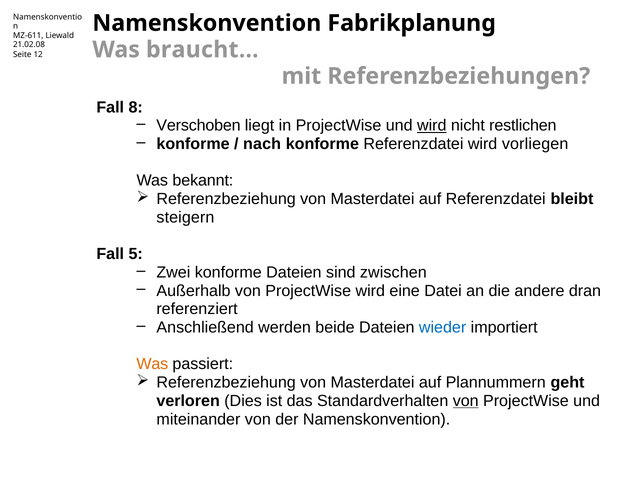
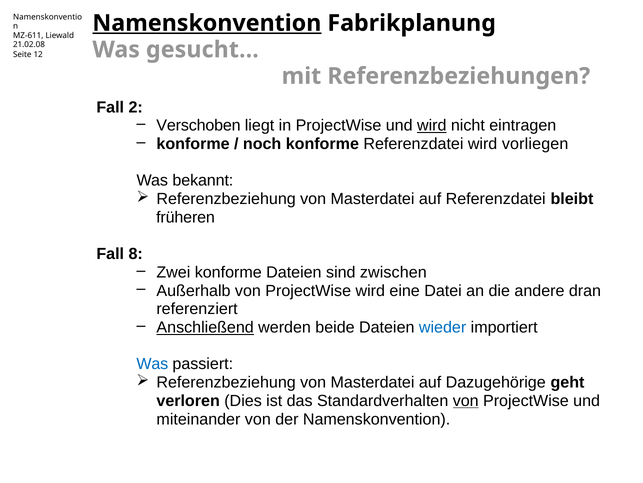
Namenskonvention underline: none -> present (207, 23)
braucht…: braucht… -> gesucht… (202, 50)
8: 8 -> 2 (136, 107)
restlichen: restlichen -> eintragen (523, 125)
nach: nach -> noch (262, 144)
steigern: steigern -> früheren (186, 217)
5: 5 -> 8 (136, 254)
Anschließend underline: none -> present (205, 327)
Was colour: orange -> blue (152, 364)
Plannummern: Plannummern -> Dazugehörige (496, 382)
